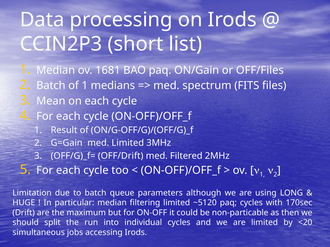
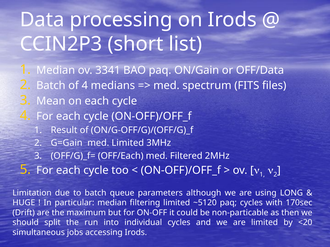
1681: 1681 -> 3341 (108, 70)
OFF/Files: OFF/Files -> OFF/Data (260, 70)
of 1: 1 -> 4 (85, 86)
OFF/Drift: OFF/Drift -> OFF/Each (121, 156)
